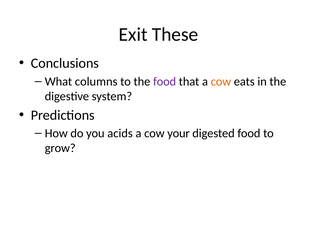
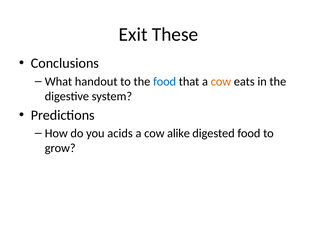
columns: columns -> handout (96, 81)
food colour: purple -> blue (165, 81)
your: your -> alike (179, 133)
